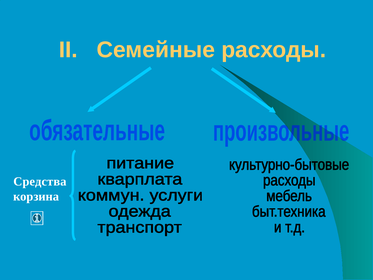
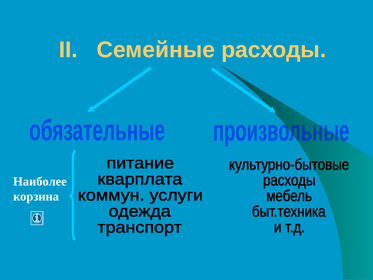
Средства: Средства -> Наиболее (40, 181)
